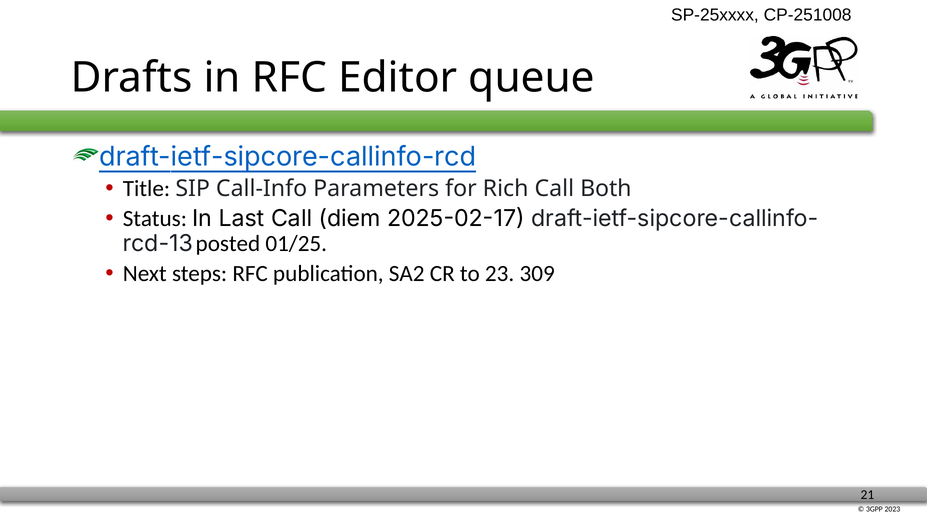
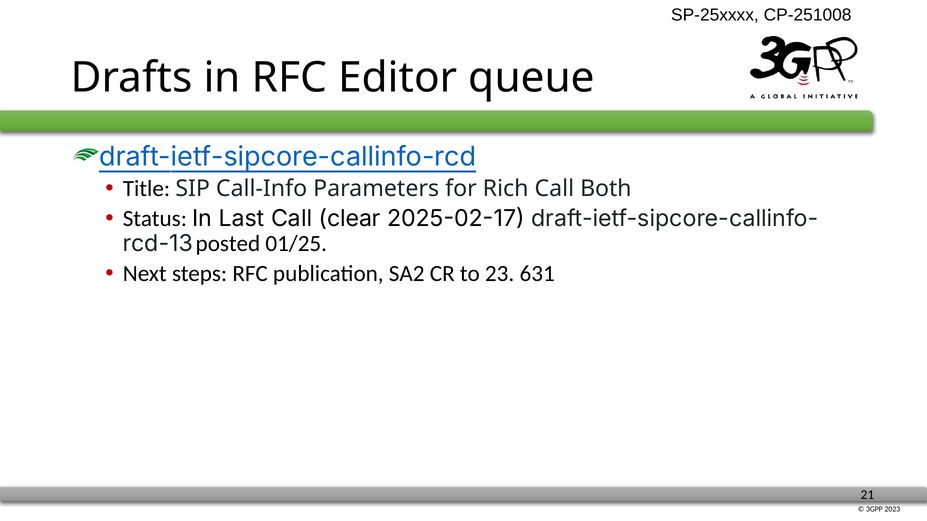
diem: diem -> clear (350, 219)
309: 309 -> 631 (537, 274)
